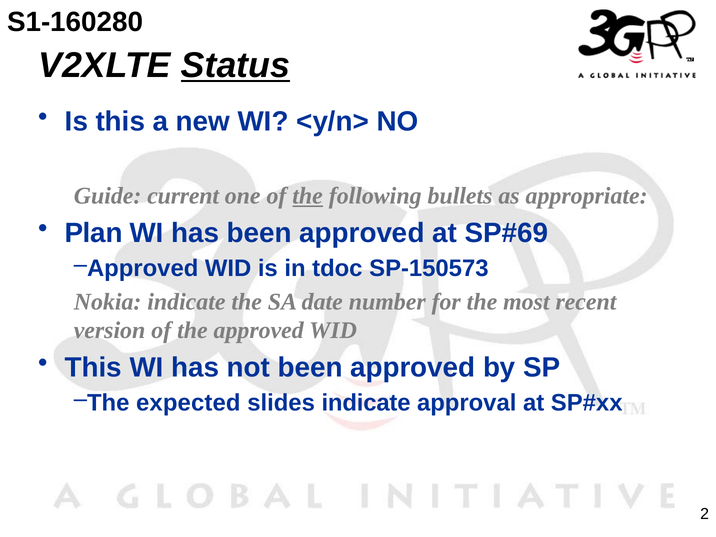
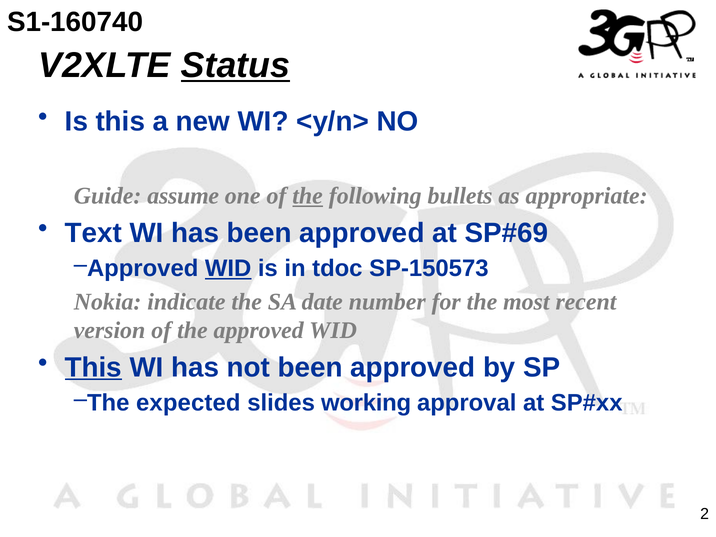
S1-160280: S1-160280 -> S1-160740 (75, 22)
current: current -> assume (183, 196)
Plan: Plan -> Text (93, 233)
WID underline: none -> present (228, 268)
This underline: none -> present (93, 367)
slides indicate: indicate -> working (366, 403)
